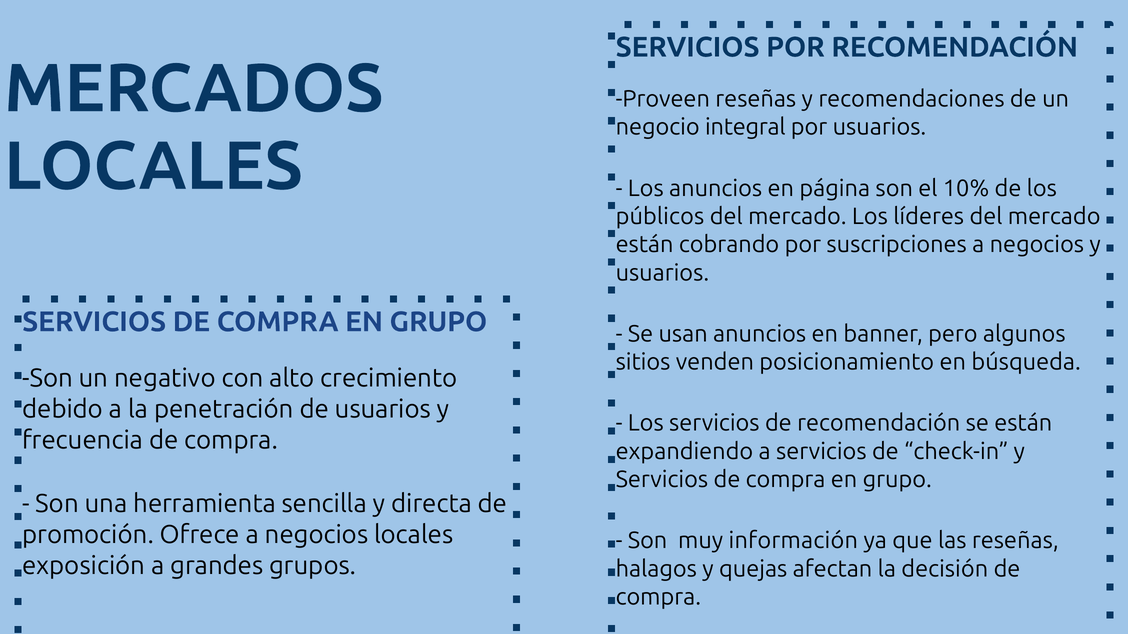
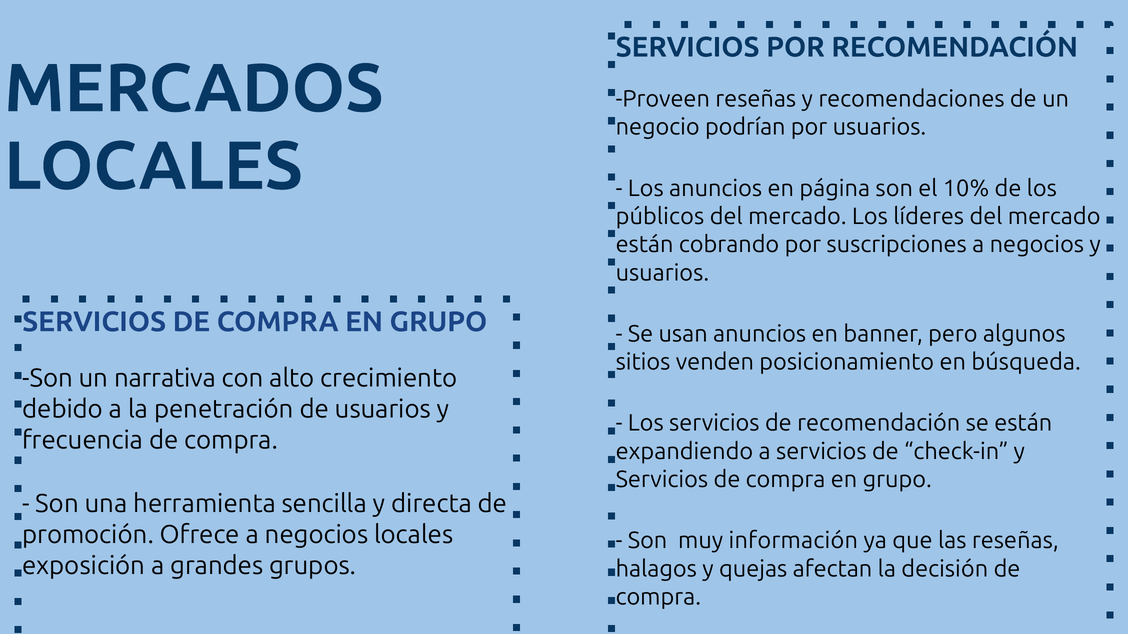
integral: integral -> podrían (745, 127)
negativo: negativo -> narrativa (165, 378)
